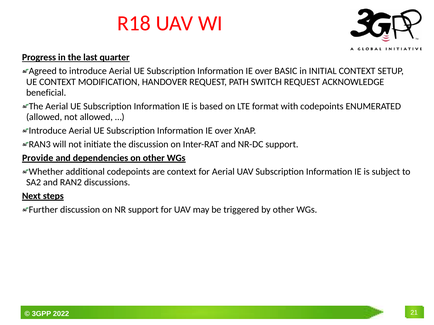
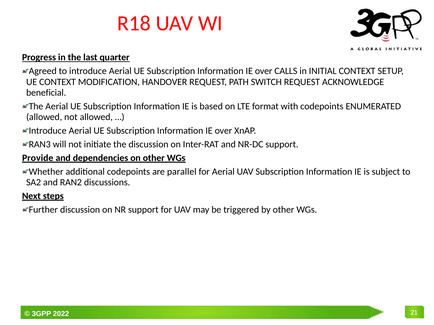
BASIC: BASIC -> CALLS (286, 71)
are context: context -> parallel (182, 172)
